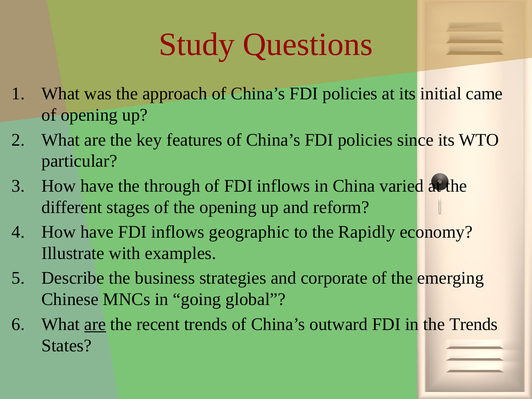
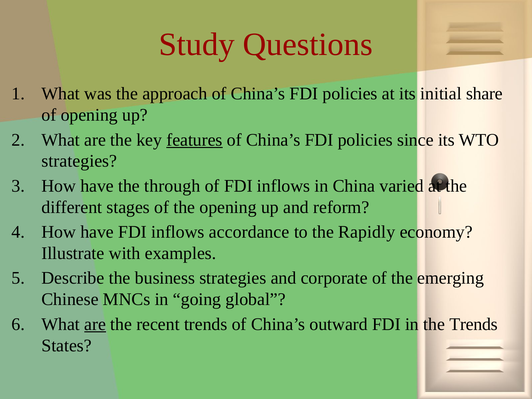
came: came -> share (484, 94)
features underline: none -> present (194, 140)
particular: particular -> strategies (79, 161)
geographic: geographic -> accordance (249, 232)
